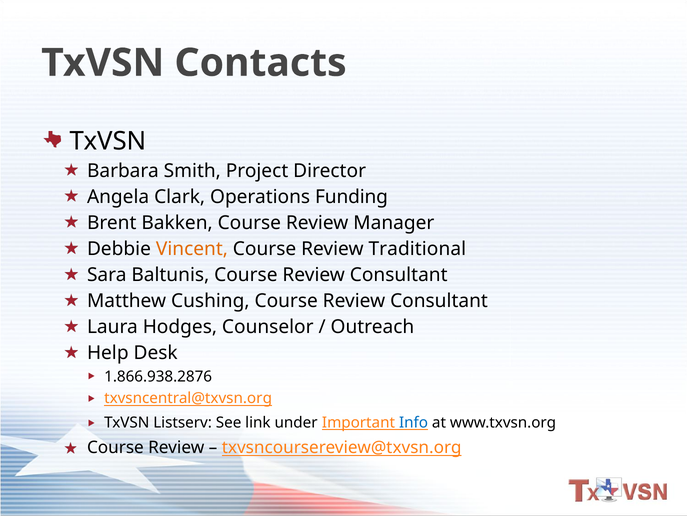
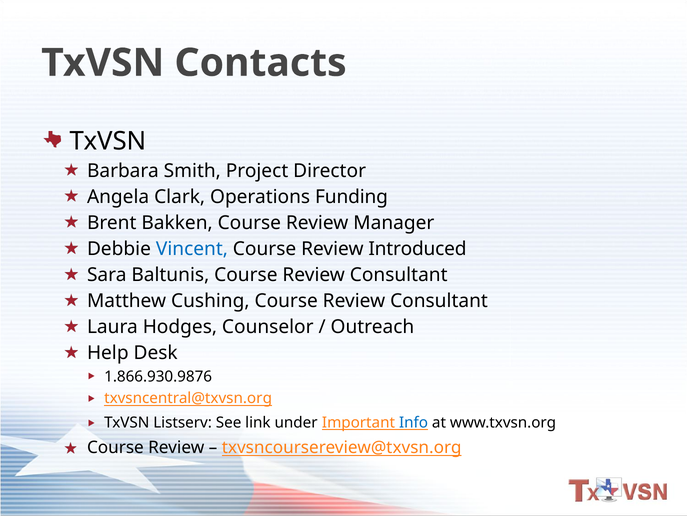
Vincent colour: orange -> blue (192, 249)
Traditional: Traditional -> Introduced (417, 249)
1.866.938.2876: 1.866.938.2876 -> 1.866.930.9876 (158, 376)
